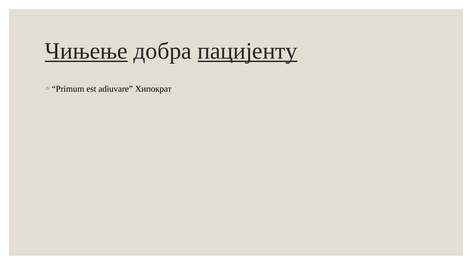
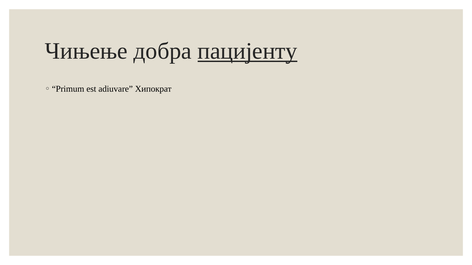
Чињење underline: present -> none (86, 51)
